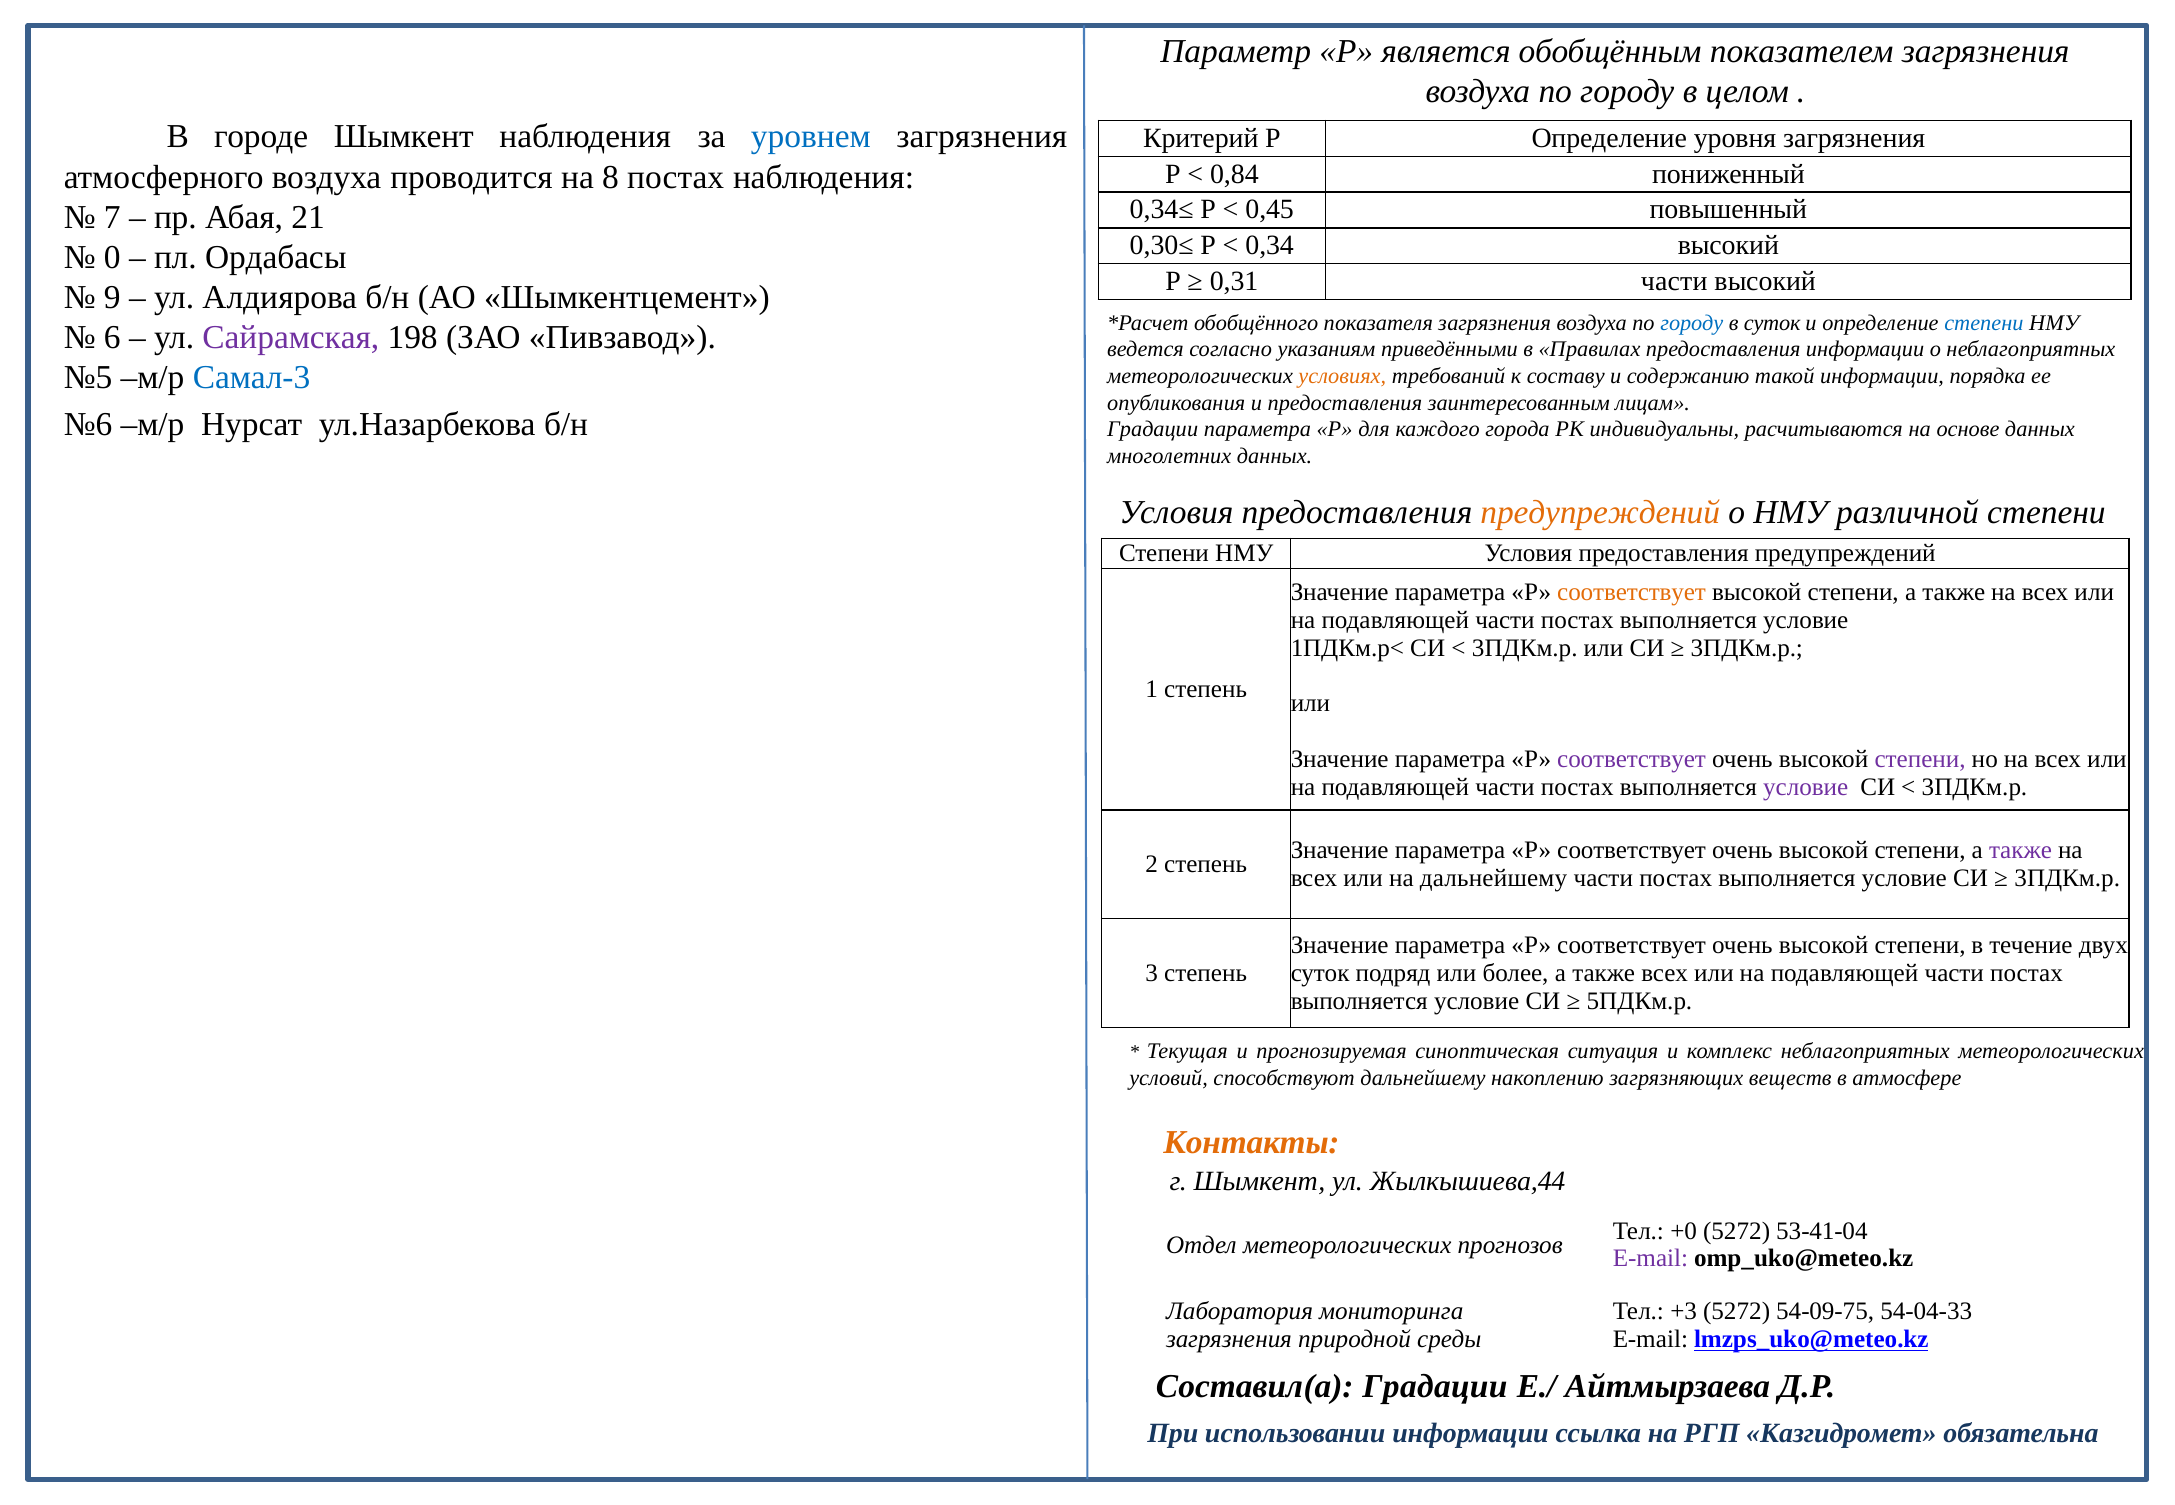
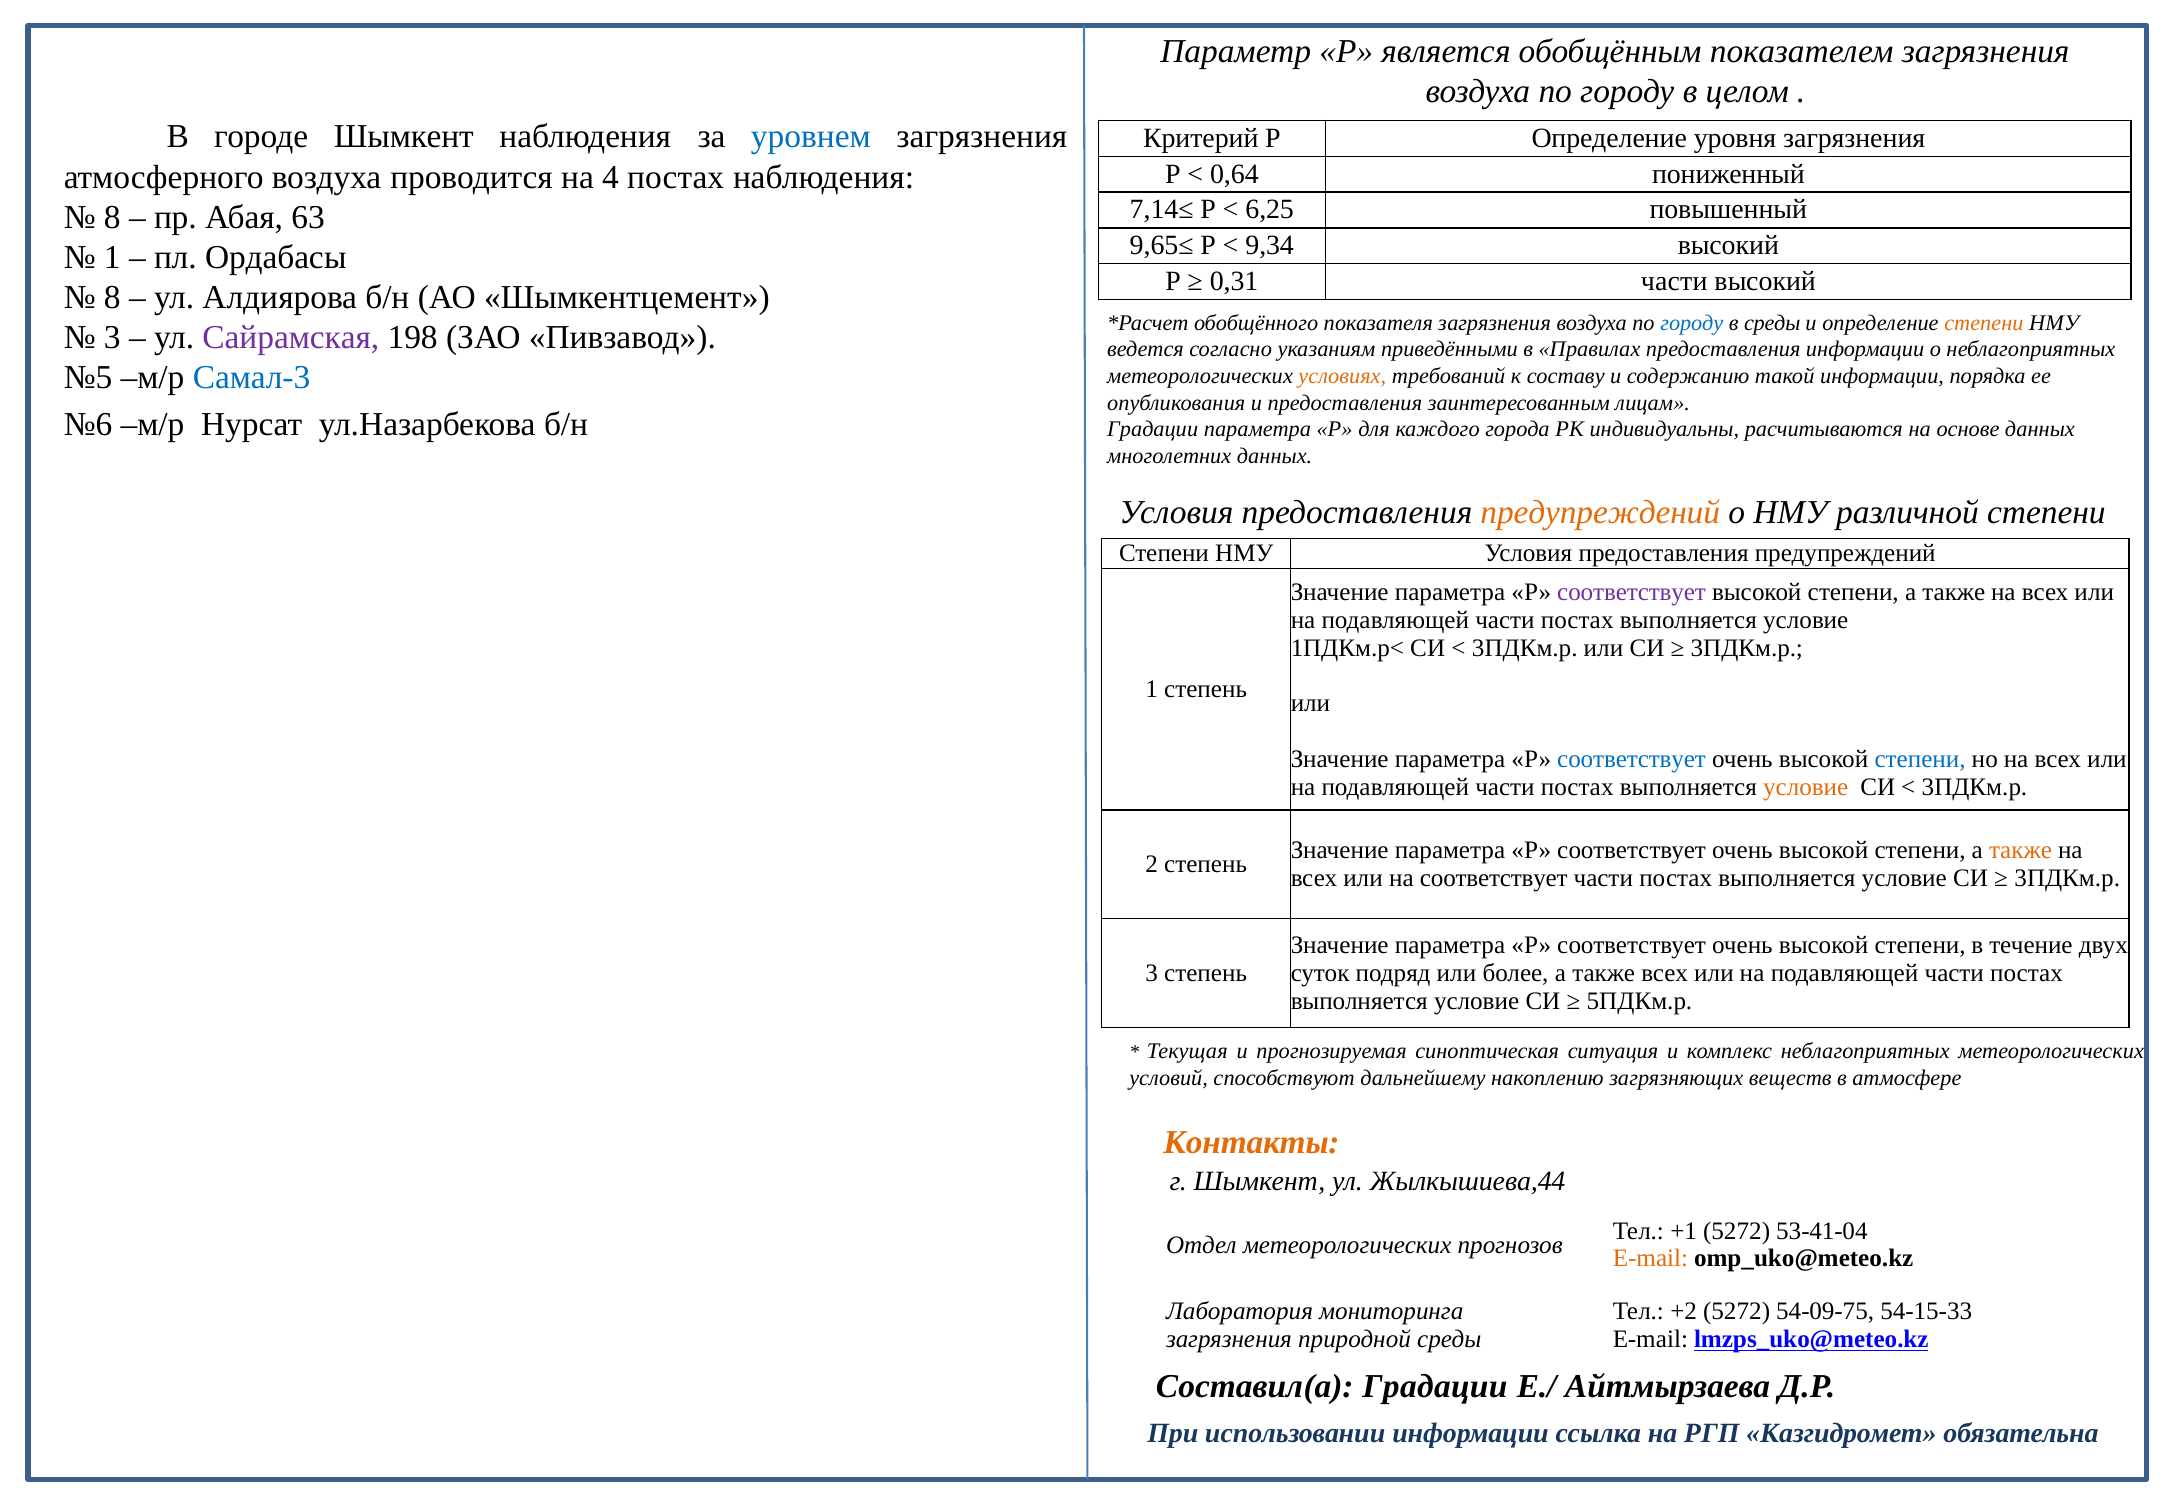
0,84: 0,84 -> 0,64 (1234, 174)
8: 8 -> 4 (611, 177)
0,34≤: 0,34≤ -> 7,14≤ (1162, 210)
0,45: 0,45 -> 6,25 (1270, 210)
7: 7 -> 8 (112, 217)
21: 21 -> 63 (308, 217)
0,30≤: 0,30≤ -> 9,65≤ (1162, 246)
0,34: 0,34 -> 9,34 (1270, 246)
0: 0 -> 1 (112, 257)
9: 9 -> 8 (112, 298)
в суток: суток -> среды (1772, 323)
степени colour: blue -> orange (1984, 323)
6: 6 -> 3 (112, 338)
соответствует colour: orange -> purple (1632, 592)
соответствует colour: purple -> blue (1632, 759)
степени colour: purple -> blue (1920, 759)
условие colour: purple -> orange (1806, 787)
также colour: purple -> orange (2021, 851)
на дальнейшему: дальнейшему -> соответствует (1494, 879)
+0: +0 -> +1 (1684, 1231)
E-mail colour: purple -> orange (1650, 1259)
+3: +3 -> +2 (1684, 1312)
54-04-33: 54-04-33 -> 54-15-33 (1926, 1312)
